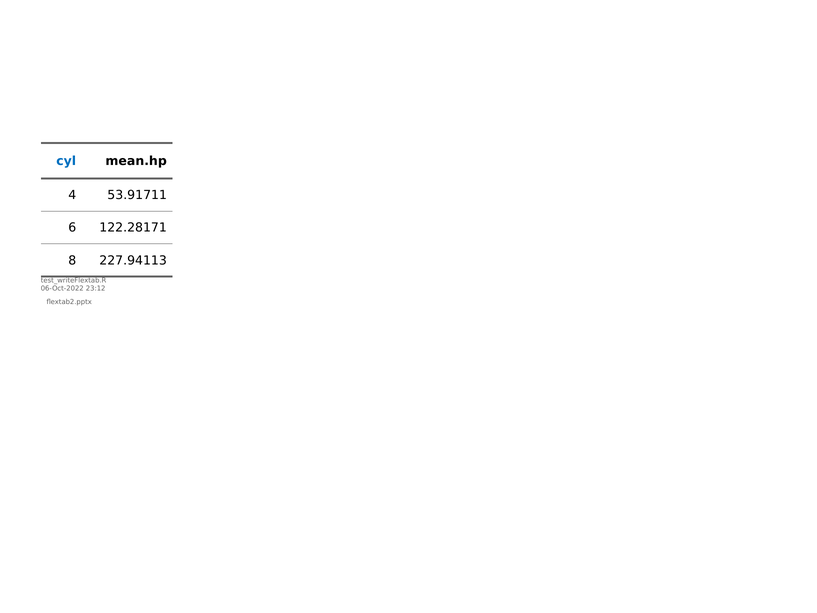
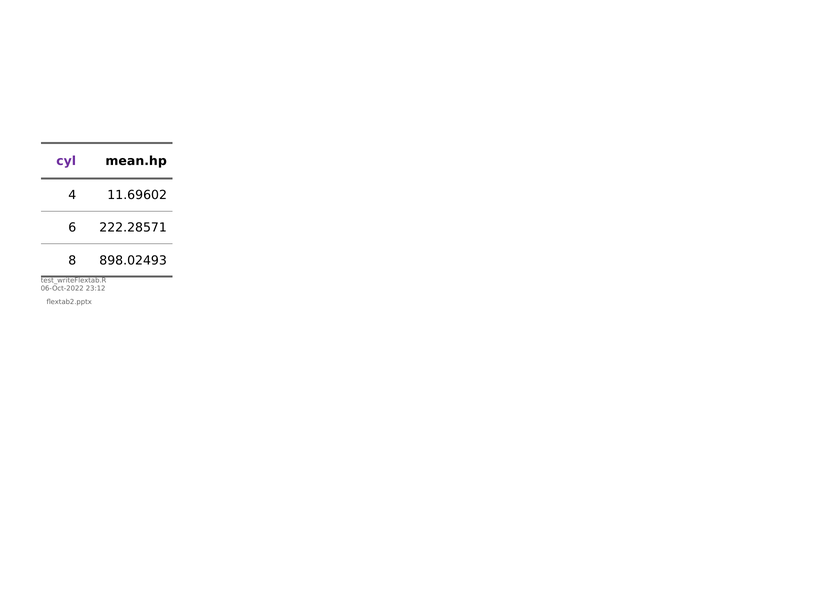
cyl colour: blue -> purple (66, 161)
53.91711: 53.91711 -> 11.69602 (137, 195)
122.28171: 122.28171 -> 222.28571 (133, 228)
227.94113: 227.94113 -> 898.02493 (133, 260)
